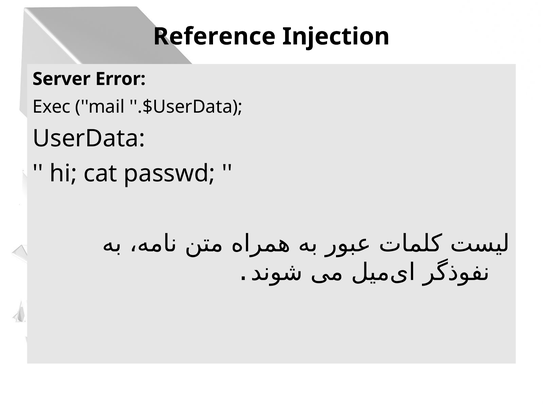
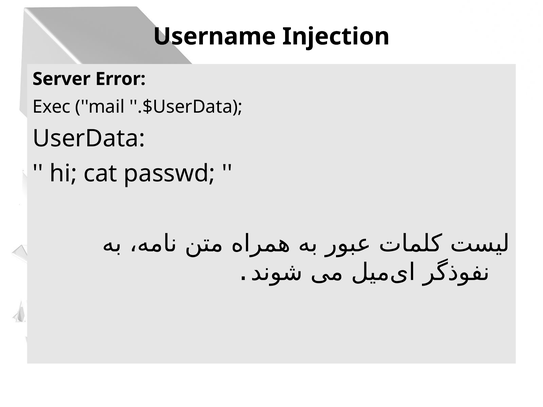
Reference: Reference -> Username (214, 37)
